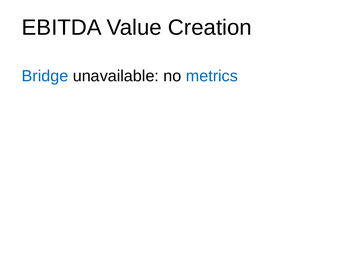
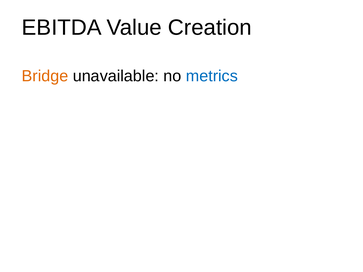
Bridge colour: blue -> orange (45, 76)
